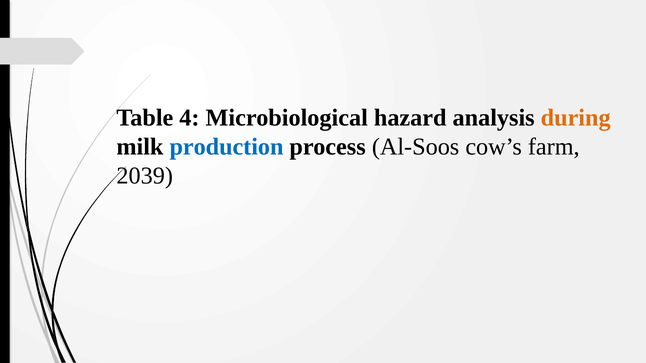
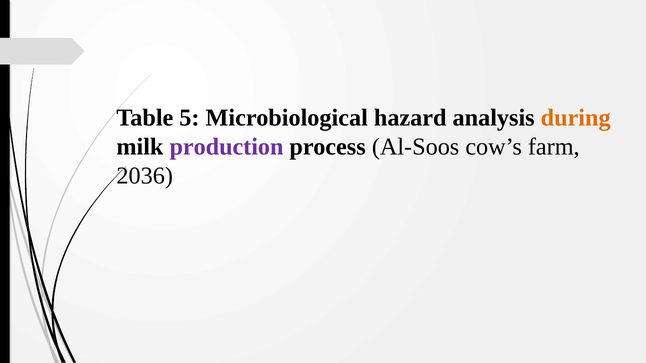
4: 4 -> 5 (189, 118)
production colour: blue -> purple (226, 147)
2039: 2039 -> 2036 (145, 176)
